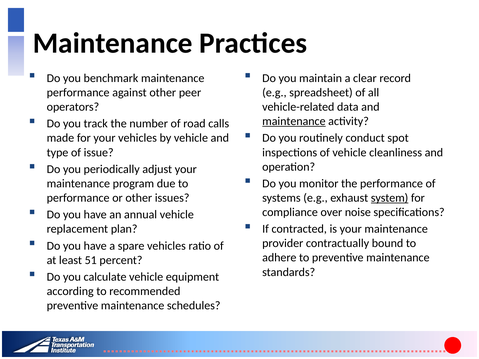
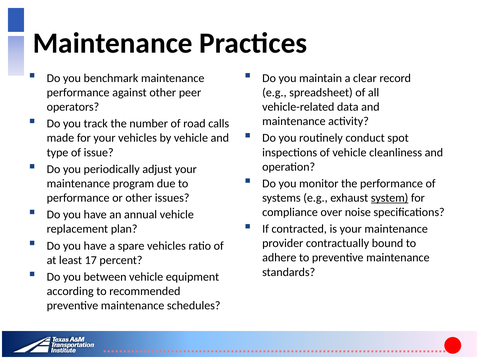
maintenance underline: present -> none (294, 121)
51: 51 -> 17 (91, 260)
calculate: calculate -> between (105, 277)
